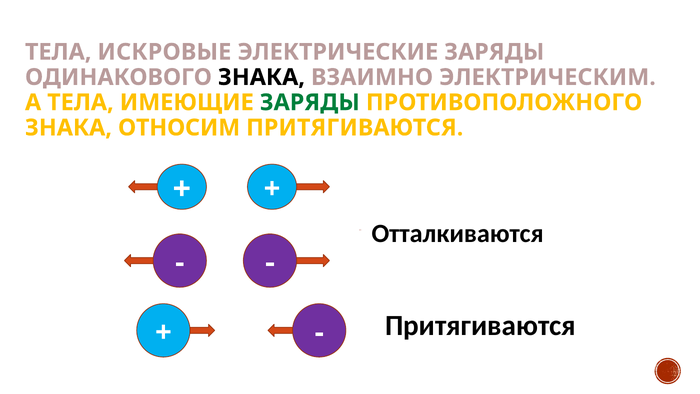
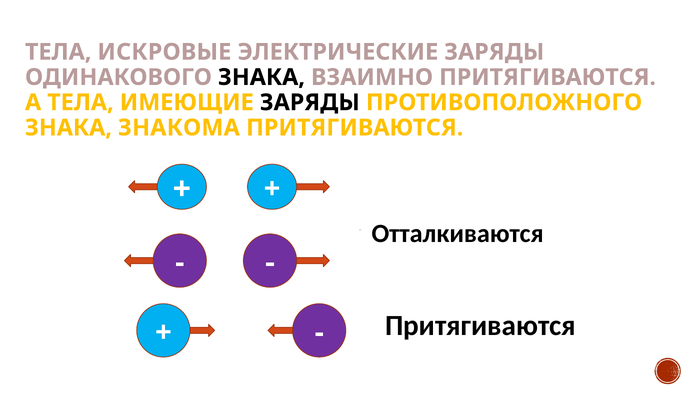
ВЗАИМНО ЭЛЕКТРИЧЕСКИМ: ЭЛЕКТРИЧЕСКИМ -> ПРИТЯГИВАЮТСЯ (548, 77)
ЗАРЯДЫ colour: green -> black (310, 102)
ОТНОСИМ: ОТНОСИМ -> ЗНАКОМА (179, 128)
